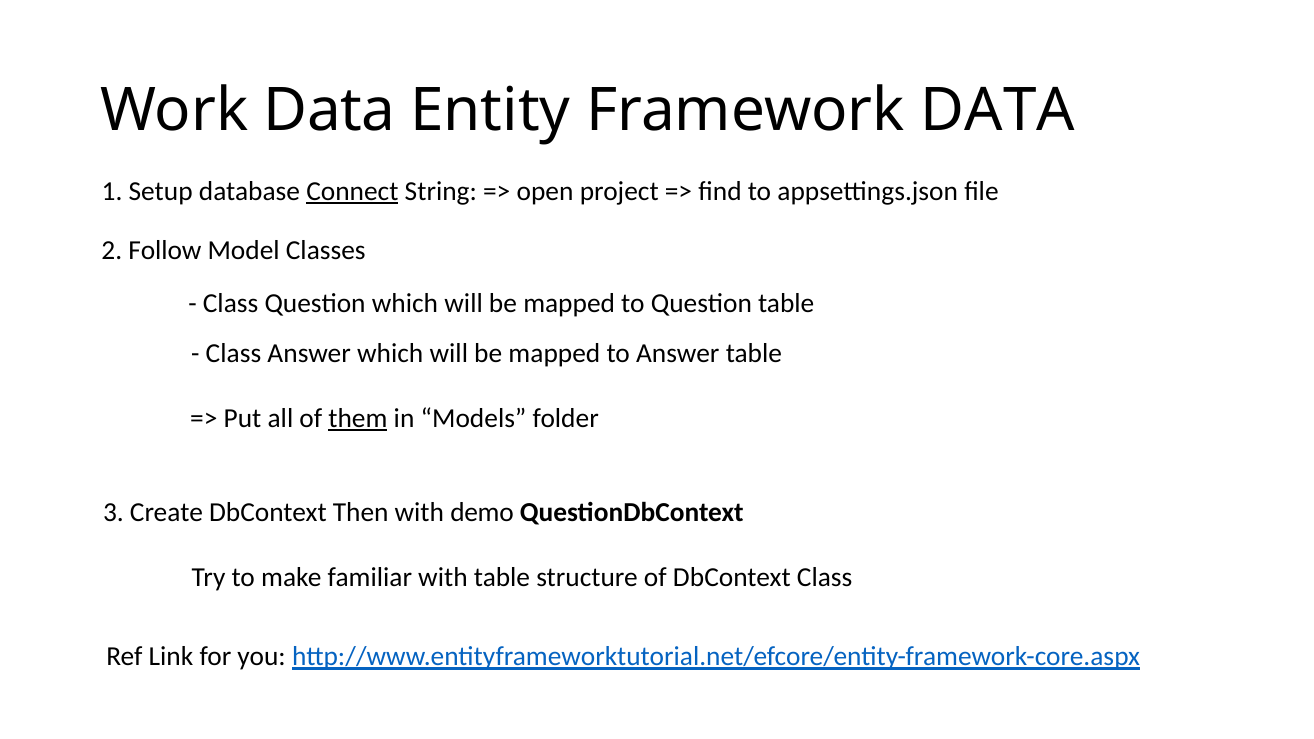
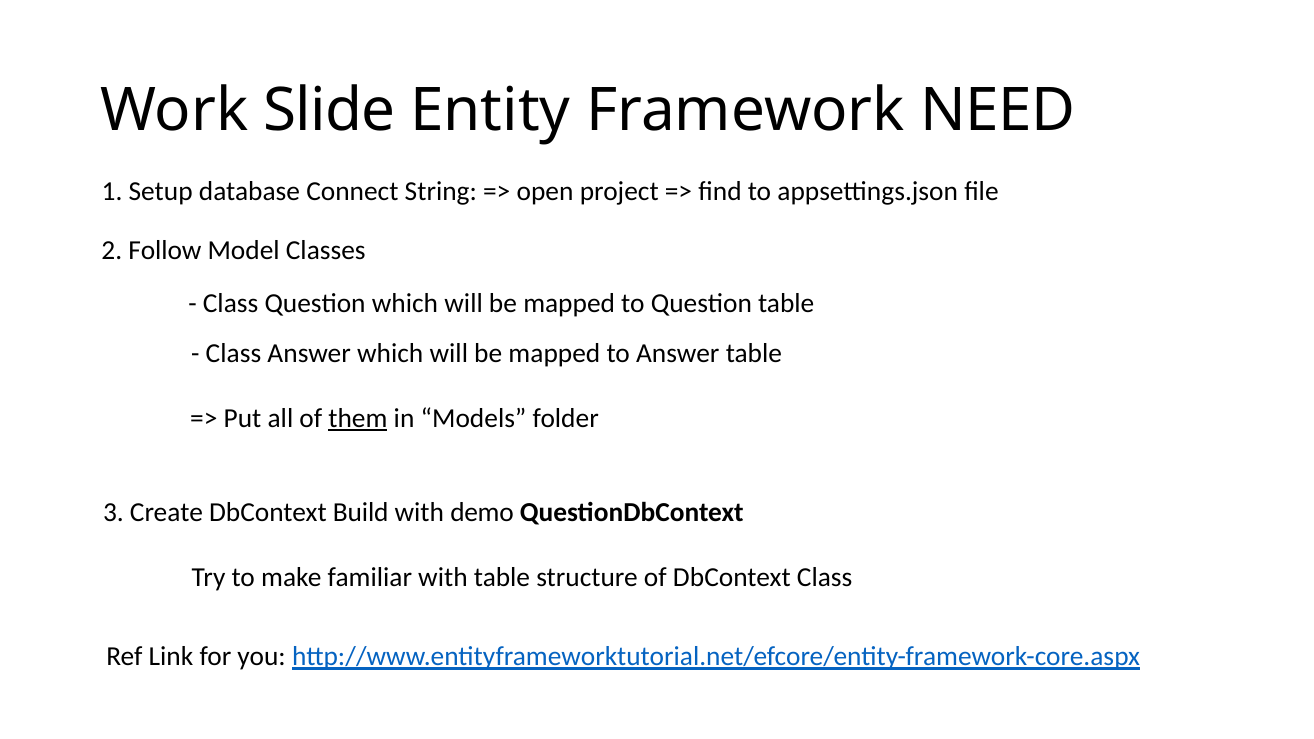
Work Data: Data -> Slide (330, 110)
Framework DATA: DATA -> NEED (998, 110)
Connect underline: present -> none (352, 191)
Then: Then -> Build (361, 513)
